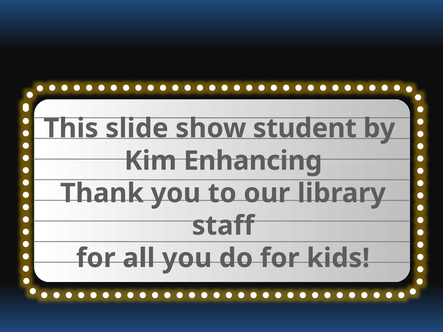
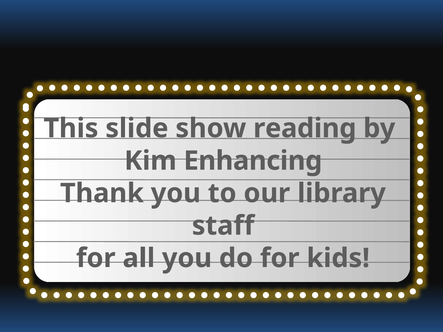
student: student -> reading (305, 128)
